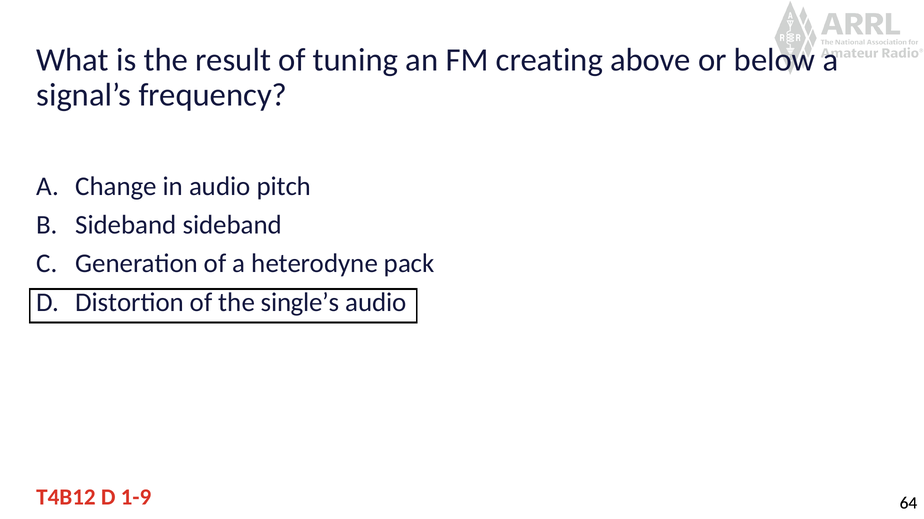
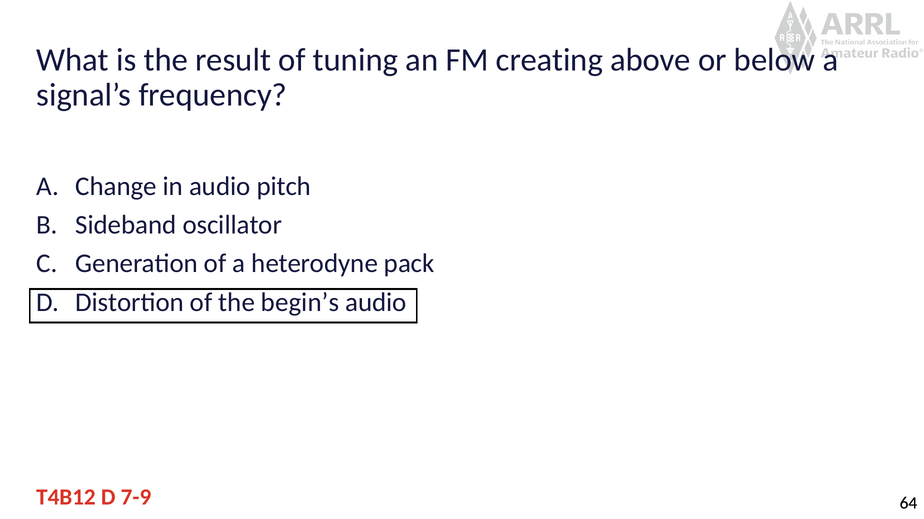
Sideband sideband: sideband -> oscillator (232, 225)
single’s: single’s -> begin’s (300, 303)
1-9: 1-9 -> 7-9 (136, 498)
